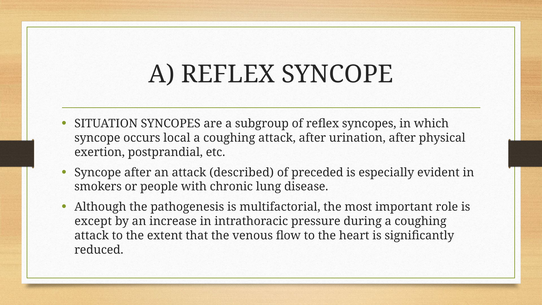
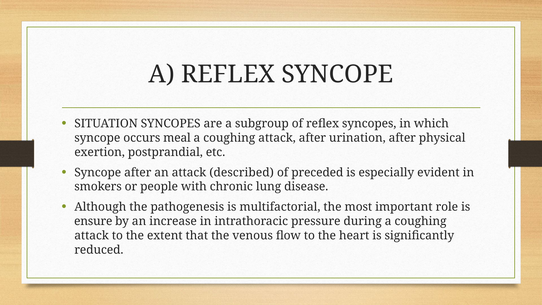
local: local -> meal (177, 138)
except: except -> ensure (93, 221)
